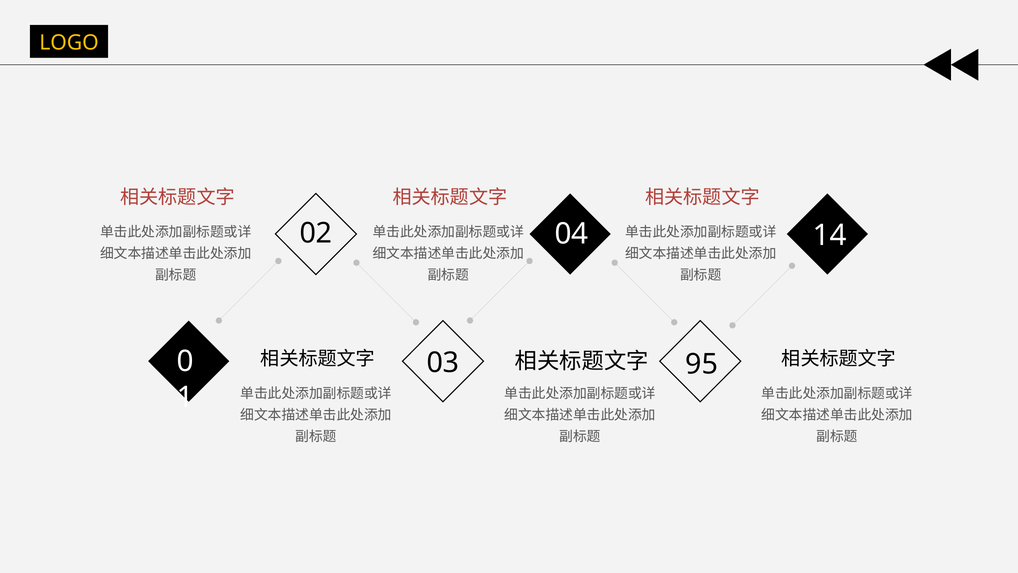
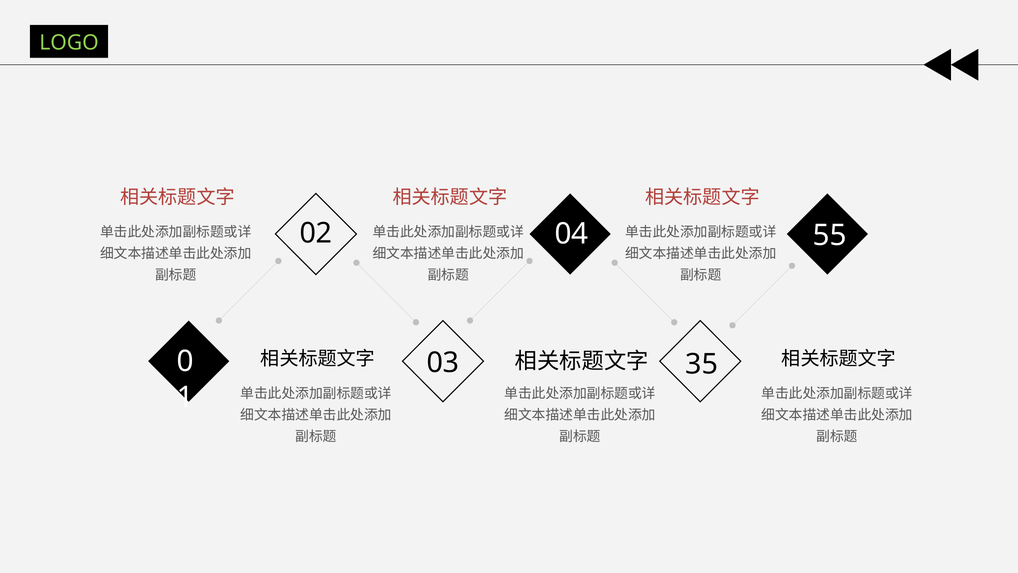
LOGO colour: yellow -> light green (69, 43)
14: 14 -> 55 (830, 235)
95: 95 -> 35 (702, 364)
